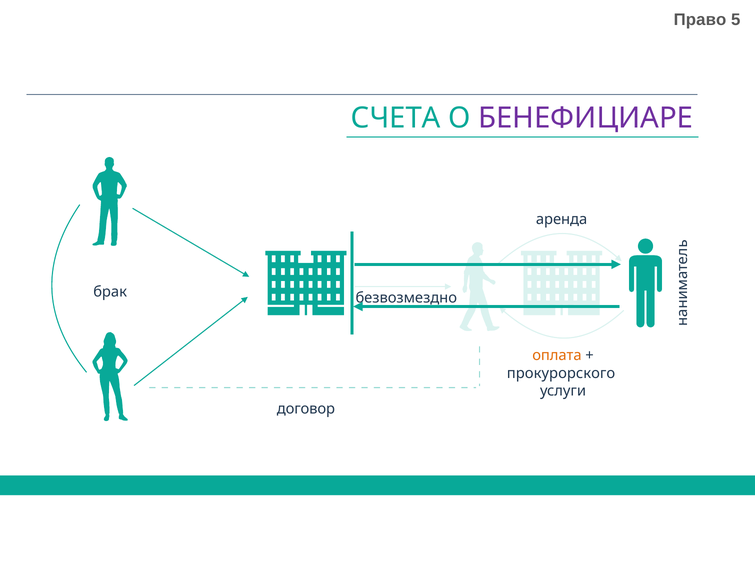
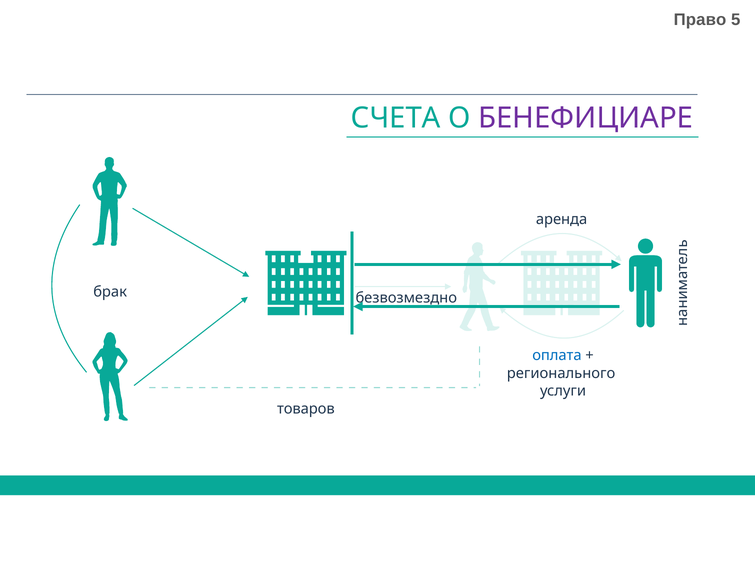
оплата colour: orange -> blue (557, 356)
прокурорского: прокурорского -> регионального (561, 373)
договор: договор -> товаров (306, 409)
